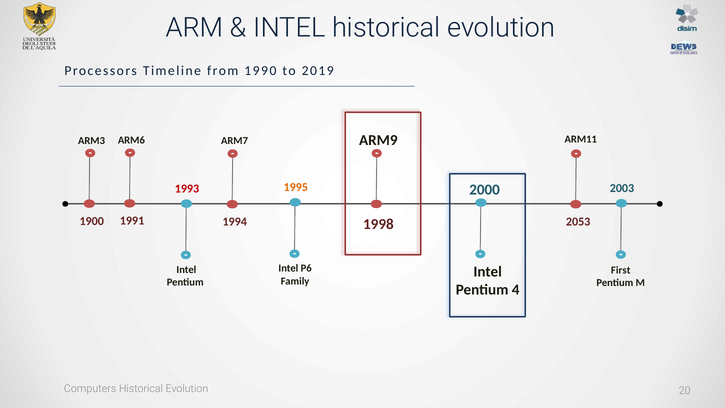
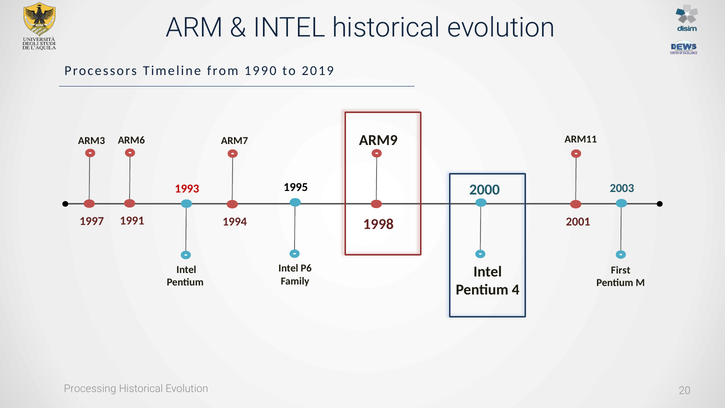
1995 colour: orange -> black (296, 187)
1900: 1900 -> 1997 (92, 221)
2053: 2053 -> 2001 (578, 222)
Computers: Computers -> Processing (90, 389)
